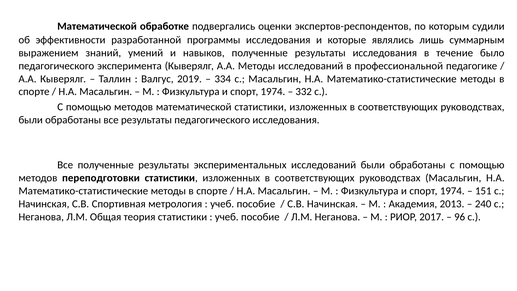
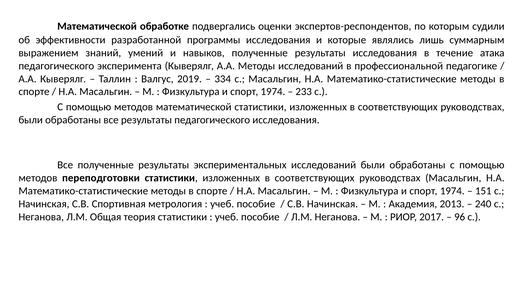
было: было -> атака (492, 53)
332: 332 -> 233 (304, 92)
